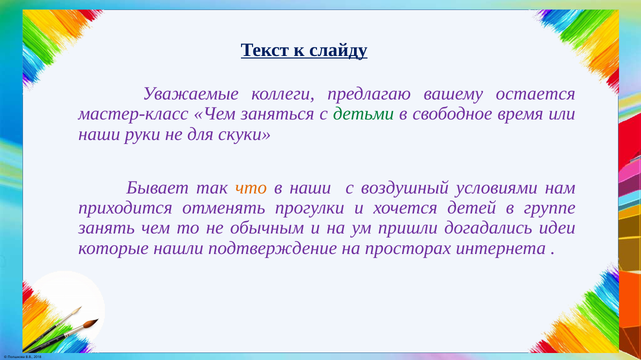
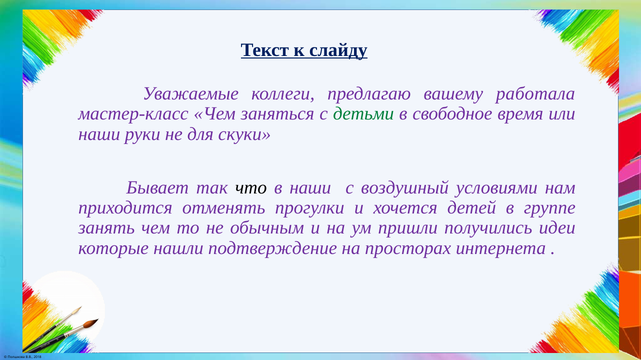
остается: остается -> работала (536, 94)
что colour: orange -> black (251, 188)
догадались: догадались -> получились (488, 228)
